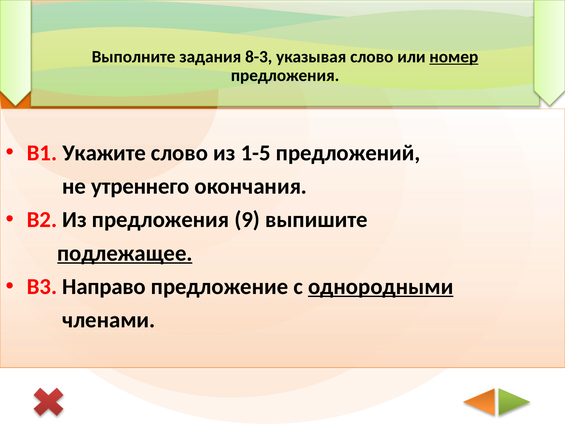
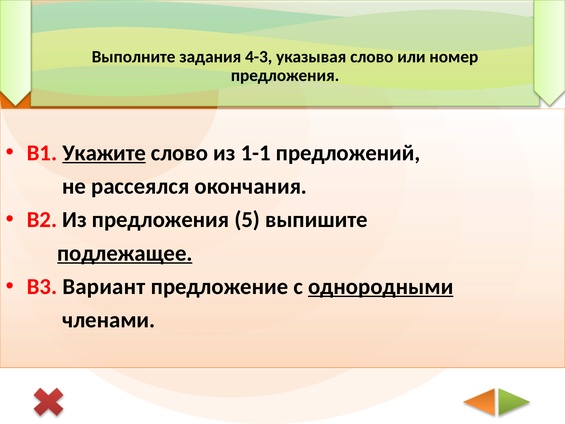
8-3: 8-3 -> 4-3 (259, 57)
номер underline: present -> none (454, 57)
Укажите underline: none -> present (104, 153)
1-5: 1-5 -> 1-1 (256, 153)
утреннего: утреннего -> рассеялся (140, 186)
9: 9 -> 5 (247, 220)
Направо: Направо -> Вариант (104, 286)
